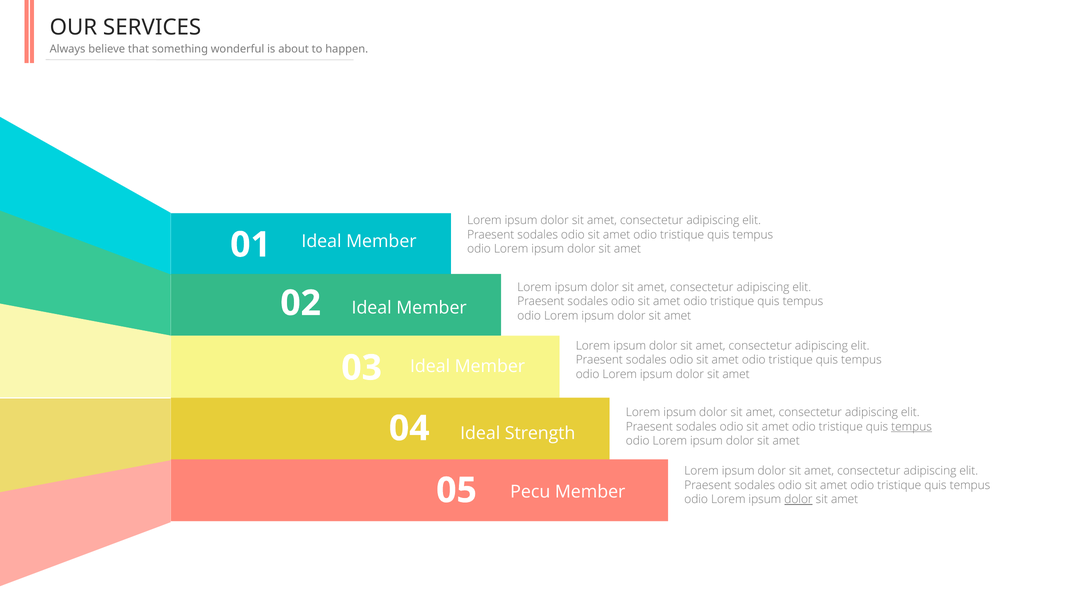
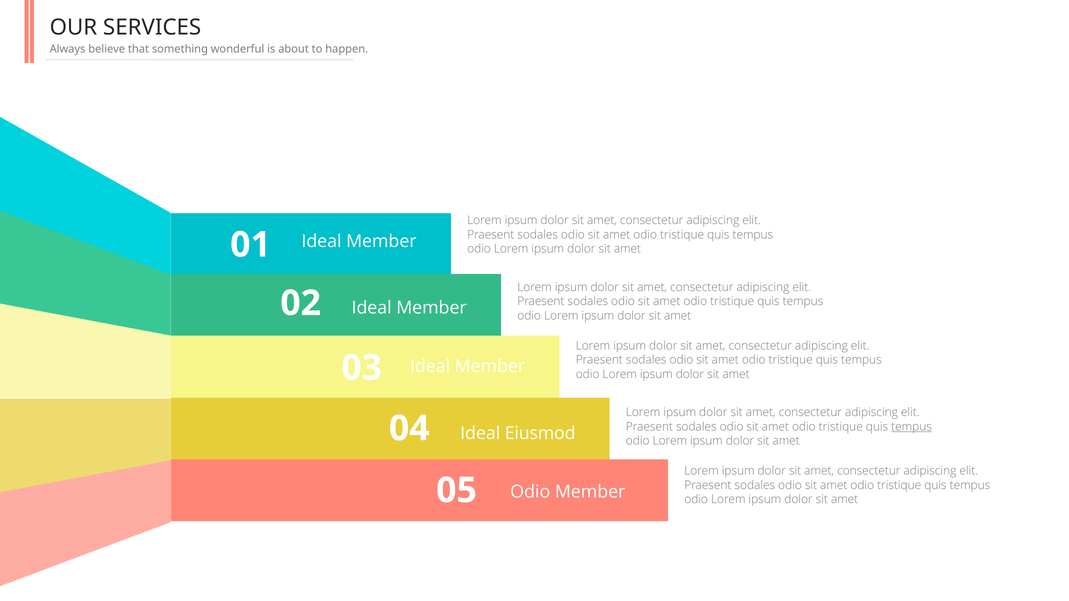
Strength: Strength -> Eiusmod (540, 433)
Pecu: Pecu -> Odio (530, 492)
dolor underline: present -> none (798, 500)
